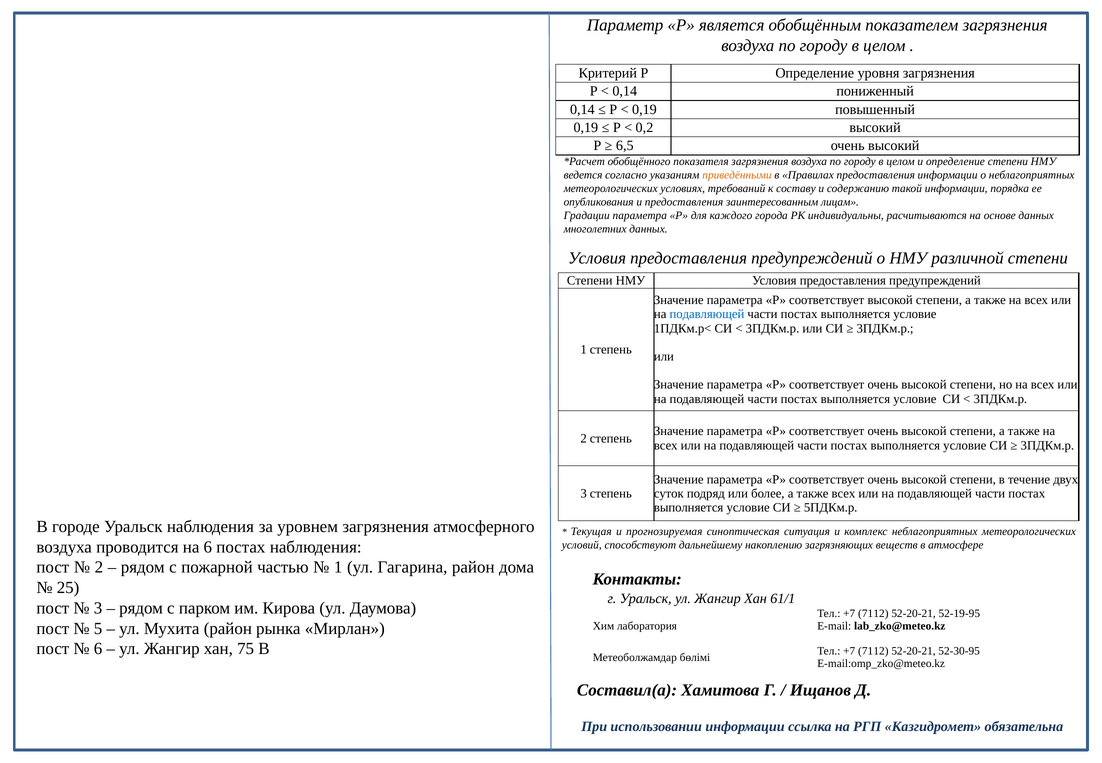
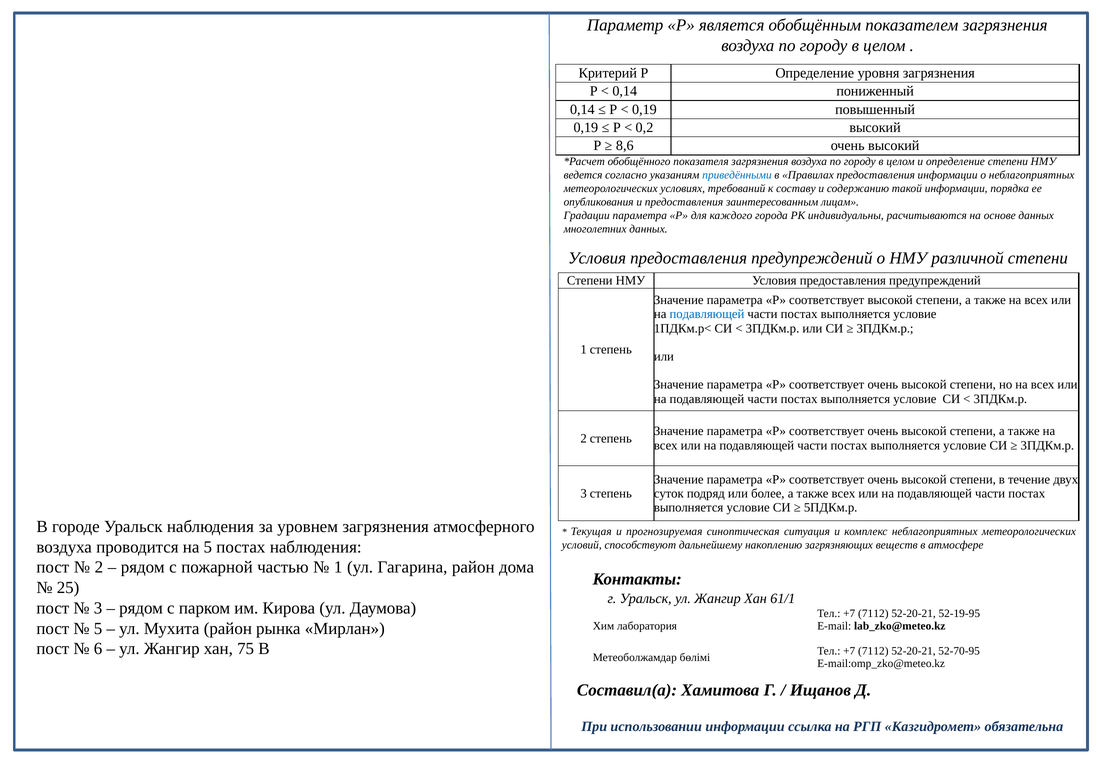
6,5: 6,5 -> 8,6 (625, 146)
приведёнными colour: orange -> blue (737, 175)
на 6: 6 -> 5 (208, 547)
52-30-95: 52-30-95 -> 52-70-95 (959, 651)
